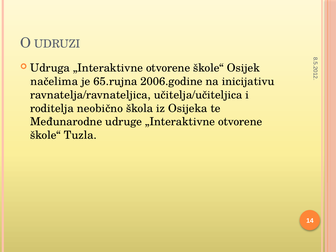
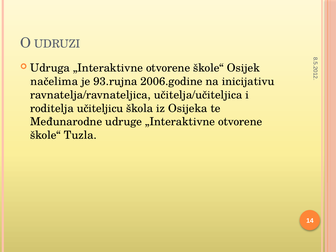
65.rujna: 65.rujna -> 93.rujna (115, 81)
neobično: neobično -> učiteljicu (100, 108)
